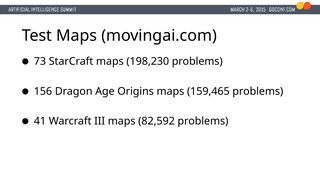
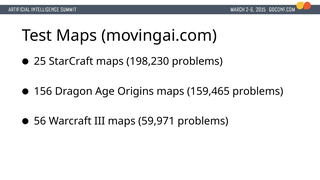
73: 73 -> 25 (40, 61)
41: 41 -> 56 (40, 121)
82,592: 82,592 -> 59,971 (157, 121)
